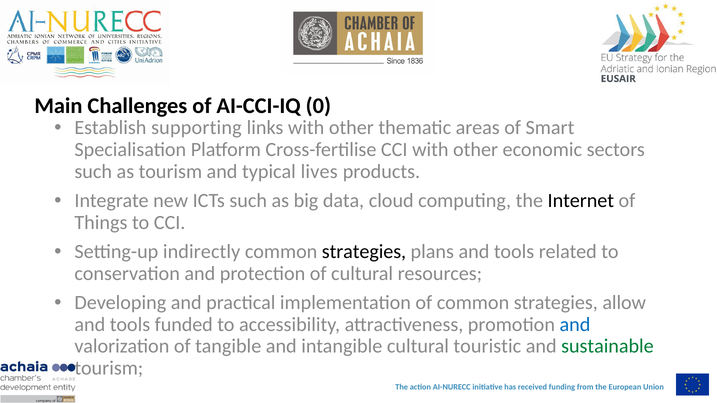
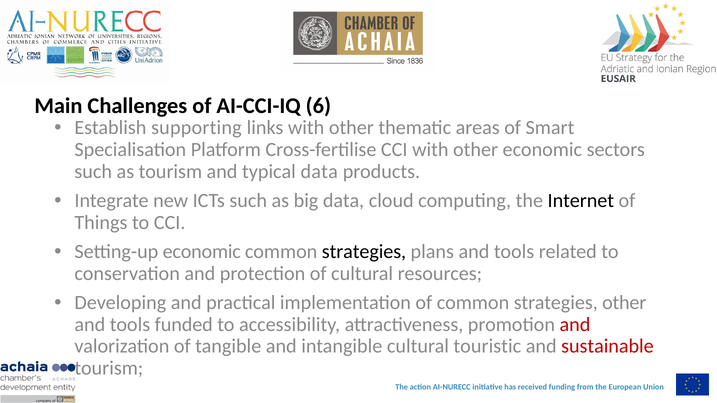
0: 0 -> 6 (318, 106)
typical lives: lives -> data (319, 171)
Setting-up indirectly: indirectly -> economic (202, 252)
strategies allow: allow -> other (624, 303)
and colour: blue -> red (575, 325)
sustainable colour: green -> red (607, 347)
